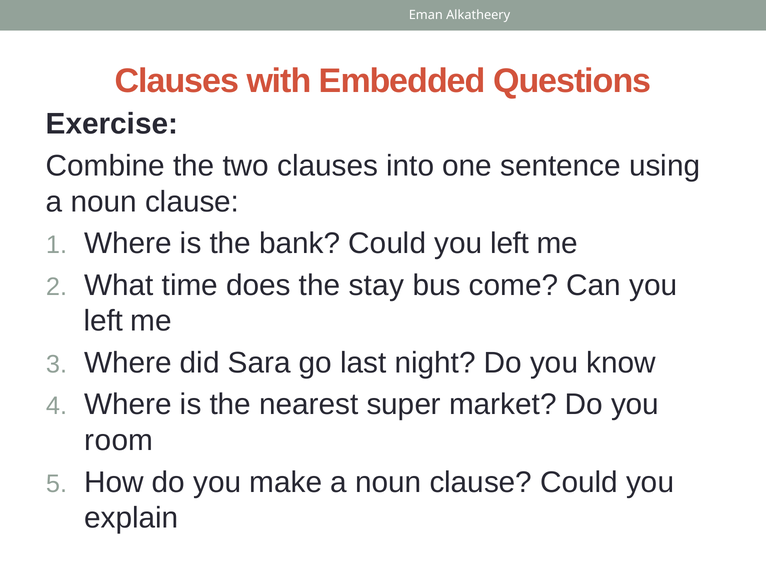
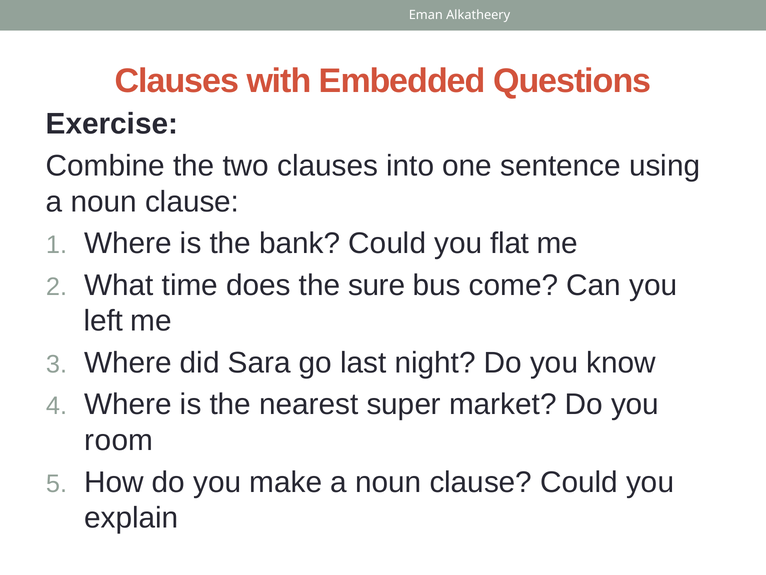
Could you left: left -> flat (510, 243)
stay: stay -> sure (377, 285)
